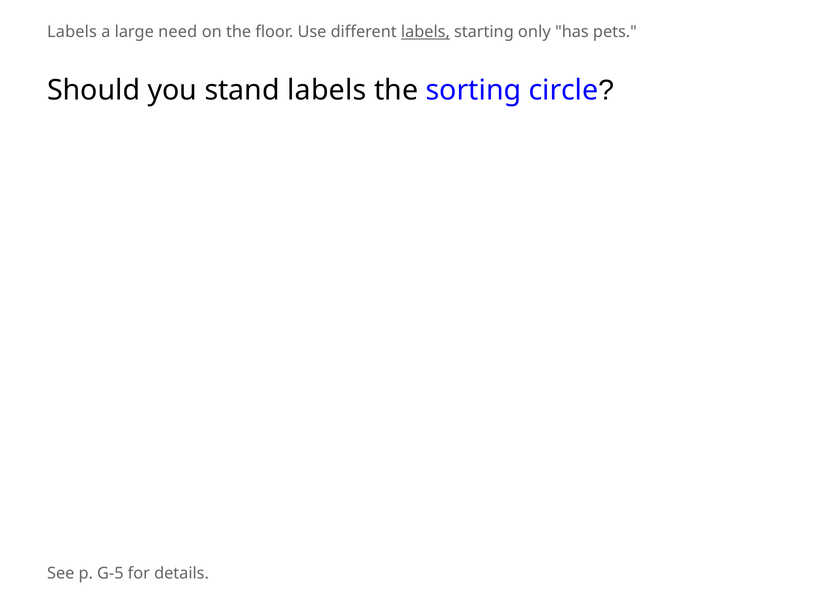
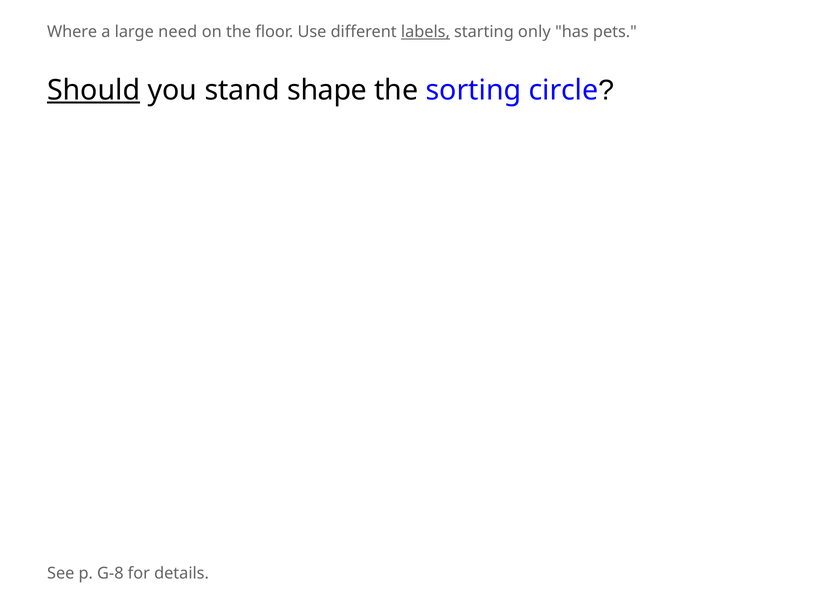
Labels: Labels -> Where (72, 32)
Should underline: none -> present (94, 90)
stand labels: labels -> shape (327, 90)
G-5: G-5 -> G-8 (110, 573)
